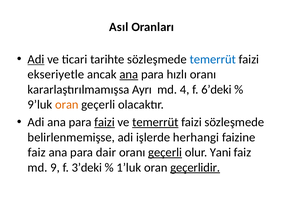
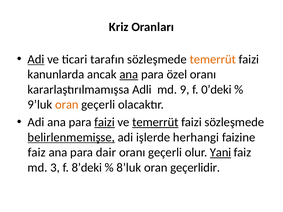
Asıl: Asıl -> Kriz (119, 27)
tarihte: tarihte -> tarafın (107, 59)
temerrüt colour: blue -> orange (213, 59)
ekseriyetle: ekseriyetle -> kanunlarda (56, 74)
hızlı: hızlı -> özel (177, 74)
Ayrı: Ayrı -> Adli (142, 90)
4: 4 -> 9 (185, 90)
6’deki: 6’deki -> 0’deki (216, 90)
belirlenmemişse underline: none -> present (71, 137)
geçerli underline: present -> none (165, 153)
Yani underline: none -> present (221, 153)
9: 9 -> 3 (55, 168)
3’deki: 3’deki -> 8’deki (87, 168)
1’luk: 1’luk -> 8’luk (129, 168)
geçerlidir underline: present -> none (195, 168)
